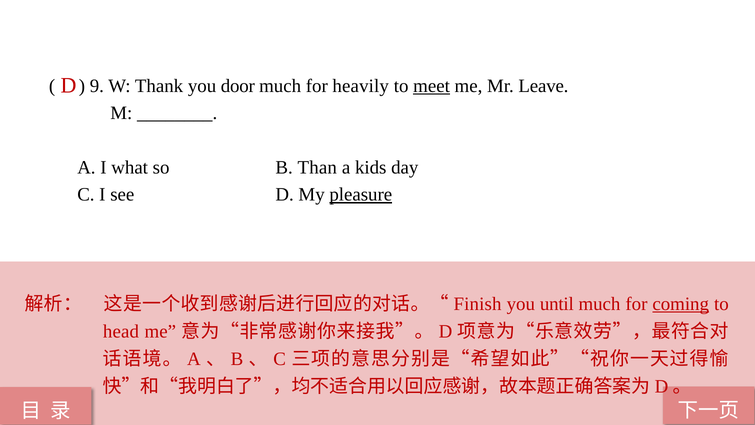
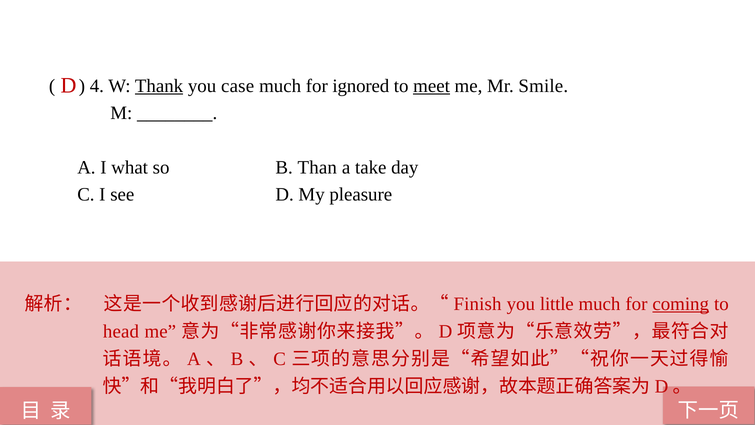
9: 9 -> 4 (97, 86)
Thank underline: none -> present (159, 86)
door: door -> case (238, 86)
heavily: heavily -> ignored (361, 86)
Leave: Leave -> Smile (543, 86)
kids: kids -> take (371, 167)
pleasure underline: present -> none (361, 194)
until: until -> little (557, 304)
